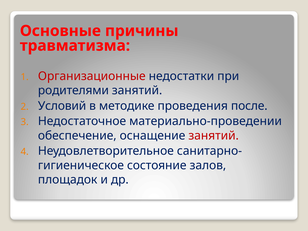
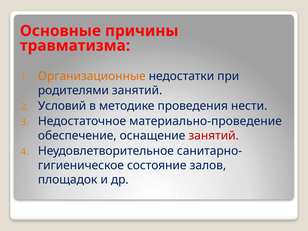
Организационные colour: red -> orange (92, 76)
после: после -> нести (249, 106)
материально-проведении: материально-проведении -> материально-проведение (206, 121)
